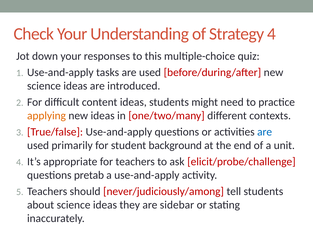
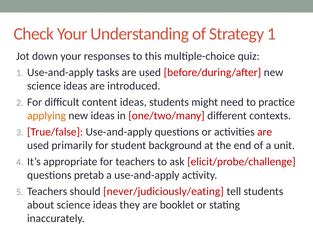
Strategy 4: 4 -> 1 (272, 34)
are colour: blue -> red (265, 132)
never/judiciously/among: never/judiciously/among -> never/judiciously/eating (163, 191)
sidebar: sidebar -> booklet (177, 205)
